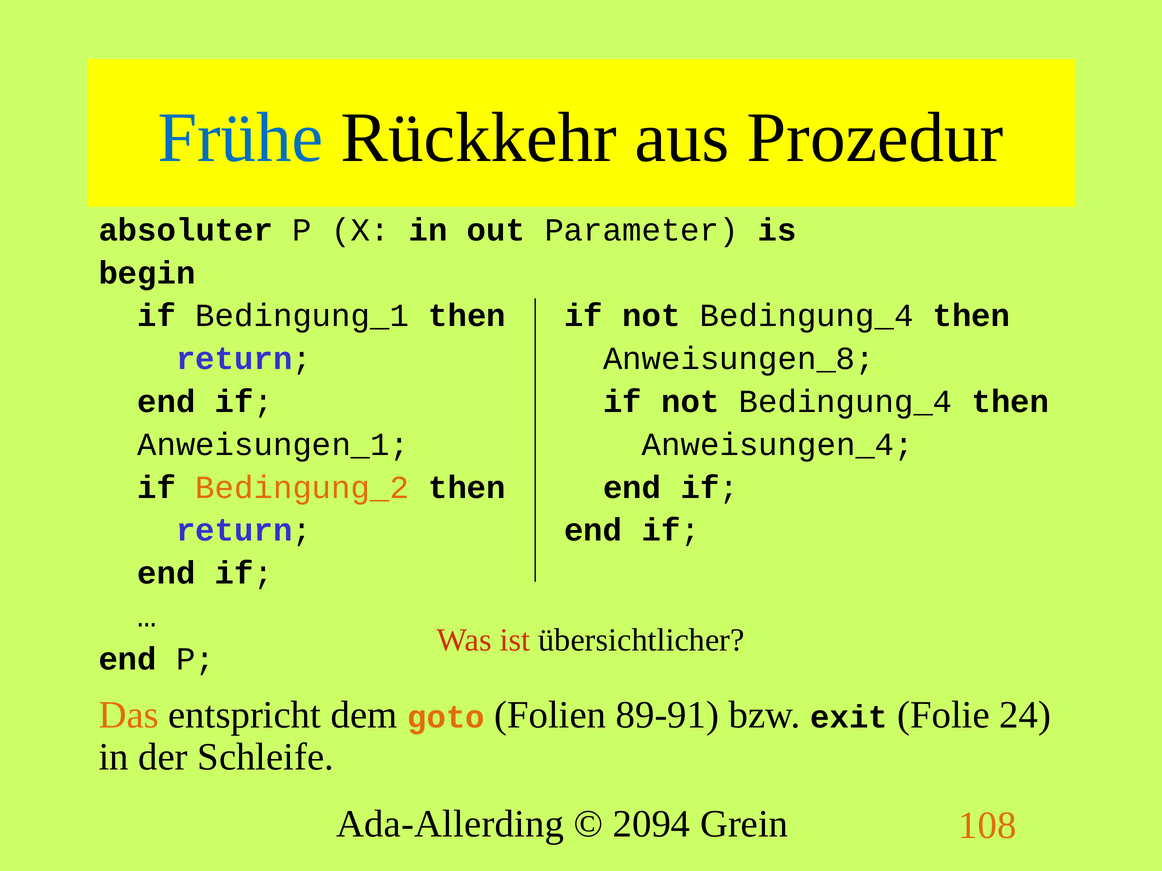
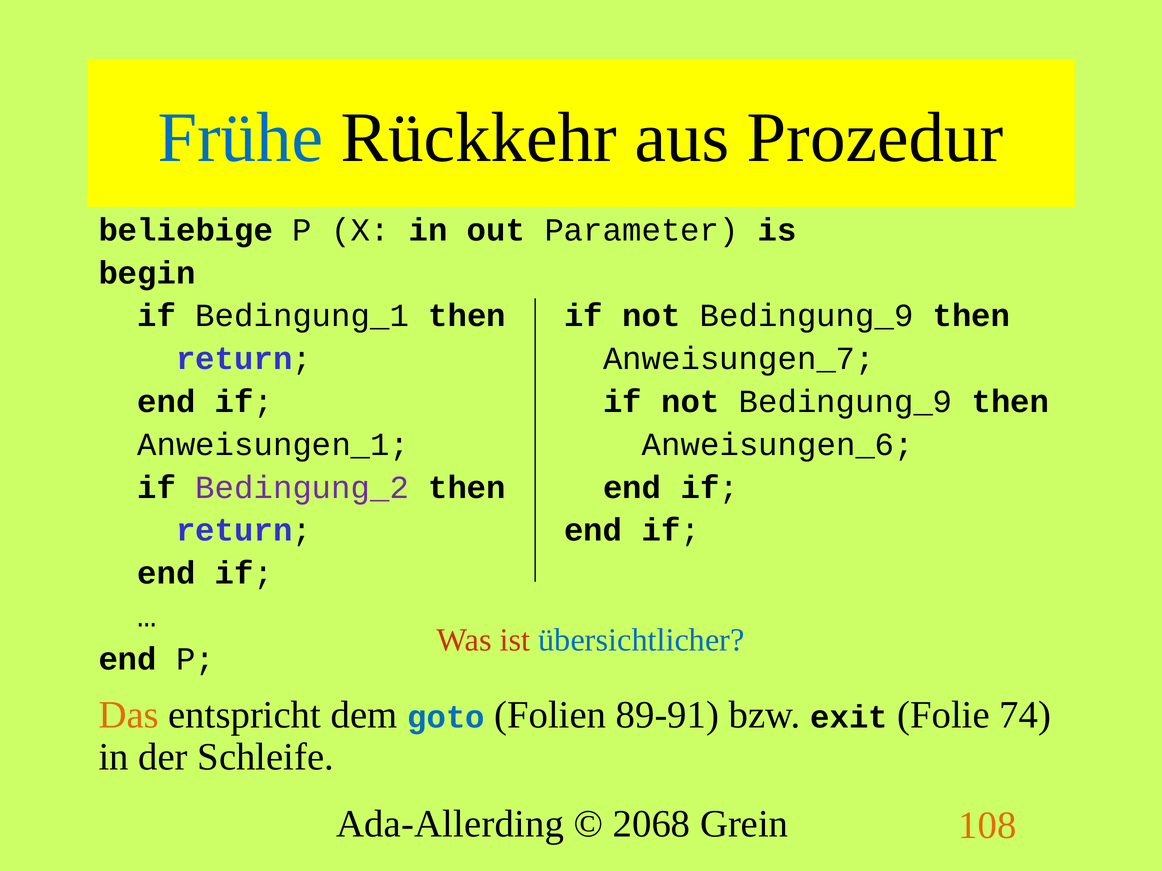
absoluter: absoluter -> beliebige (186, 230)
then if not Bedingung_4: Bedingung_4 -> Bedingung_9 (807, 316)
Anweisungen_8: Anweisungen_8 -> Anweisungen_7 (739, 359)
if if not Bedingung_4: Bedingung_4 -> Bedingung_9 (846, 402)
Anweisungen_4: Anweisungen_4 -> Anweisungen_6 (778, 445)
Bedingung_2 colour: orange -> purple (302, 488)
übersichtlicher colour: black -> blue (641, 641)
goto colour: orange -> blue (446, 718)
24: 24 -> 74 (1025, 715)
2094: 2094 -> 2068 (652, 825)
